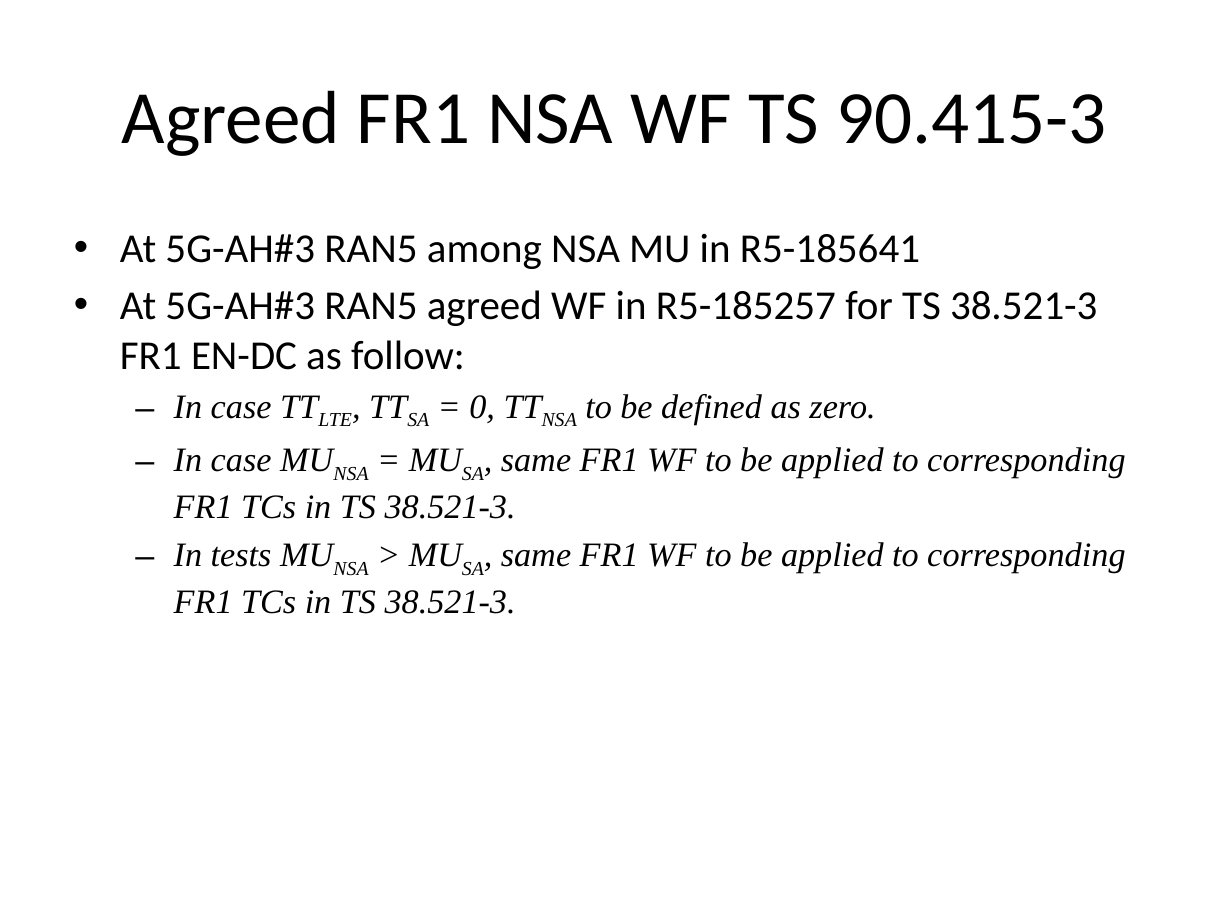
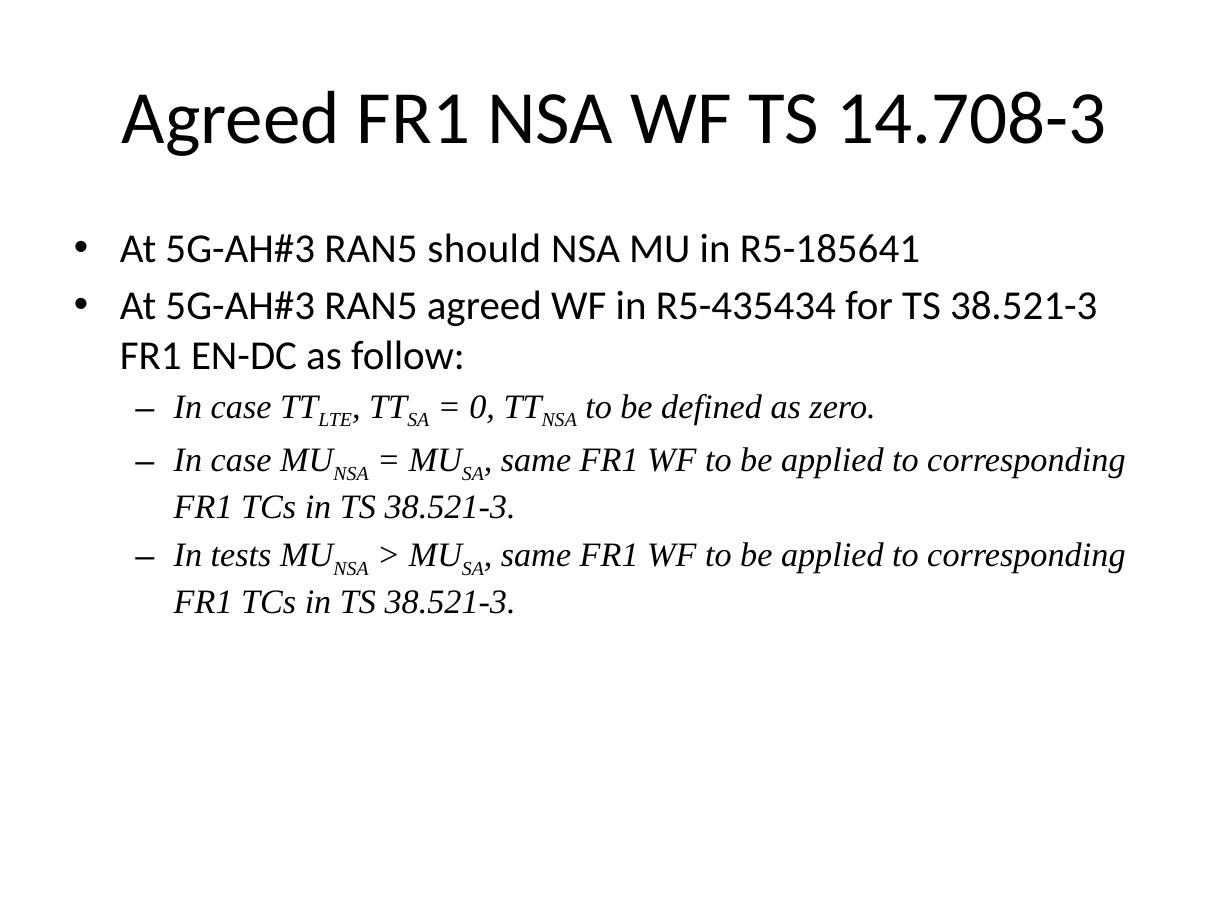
90.415-3: 90.415-3 -> 14.708-3 (972, 119)
among: among -> should (484, 249)
R5-185257: R5-185257 -> R5-435434 (746, 306)
